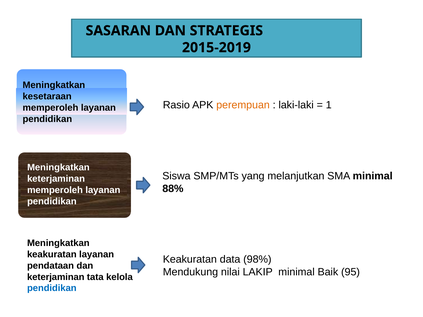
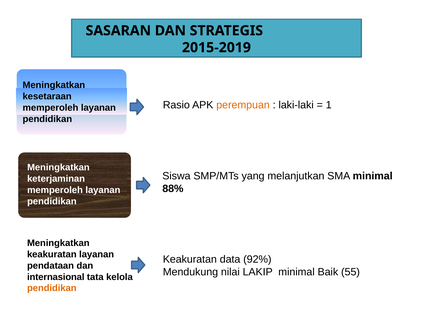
98%: 98% -> 92% (257, 259)
95: 95 -> 55 (351, 272)
keterjaminan: keterjaminan -> internasional (56, 277)
pendidikan colour: blue -> orange (52, 288)
